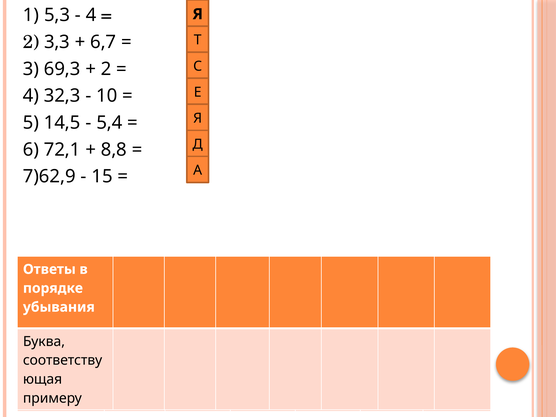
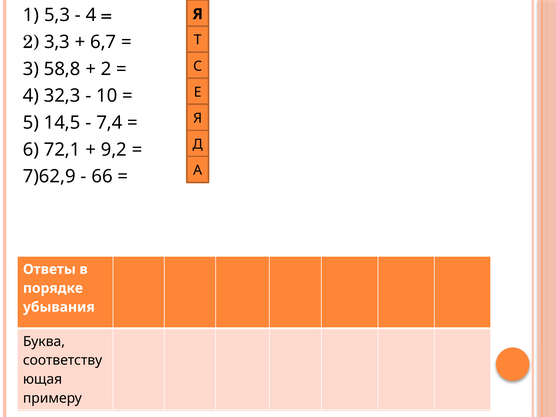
69,3: 69,3 -> 58,8 (62, 69)
5,4: 5,4 -> 7,4 (109, 123)
8,8: 8,8 -> 9,2 (114, 150)
15: 15 -> 66 (102, 176)
